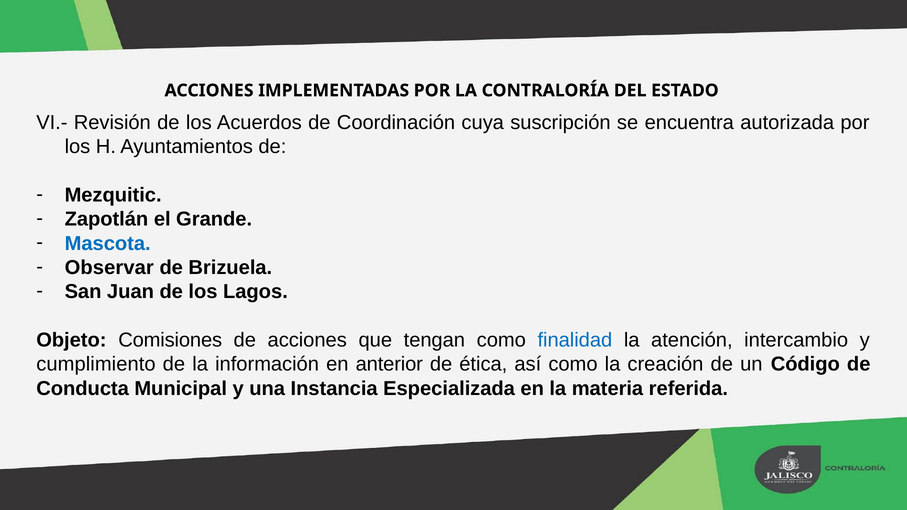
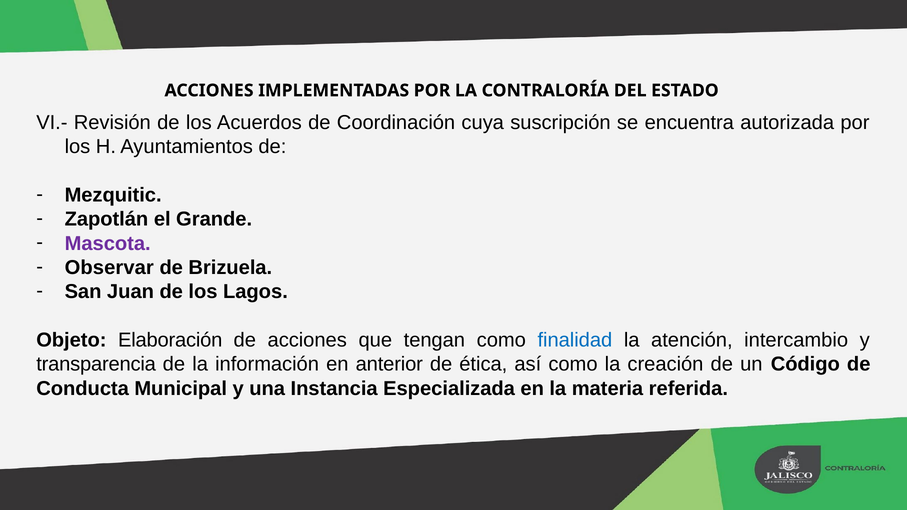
Mascota colour: blue -> purple (108, 244)
Comisiones: Comisiones -> Elaboración (170, 340)
cumplimiento: cumplimiento -> transparencia (96, 364)
